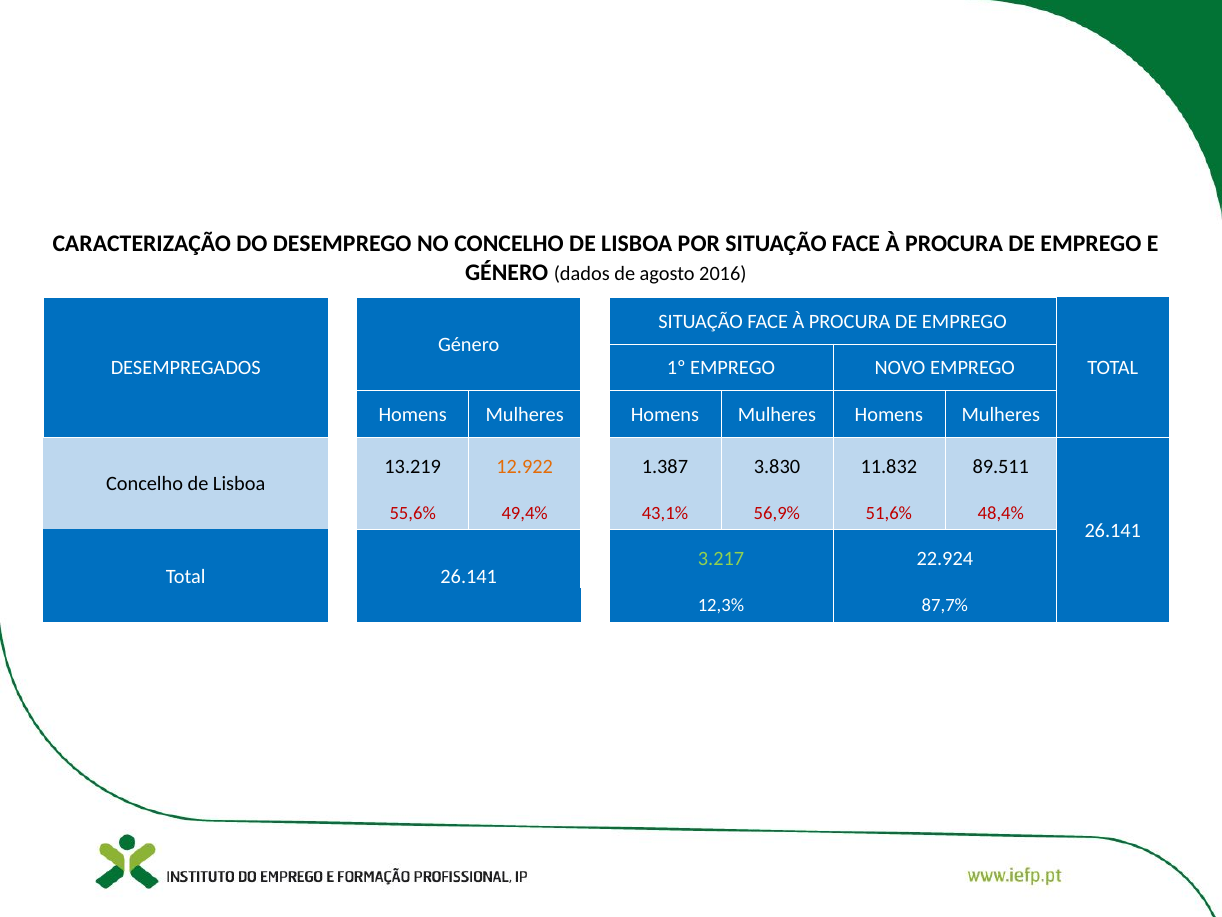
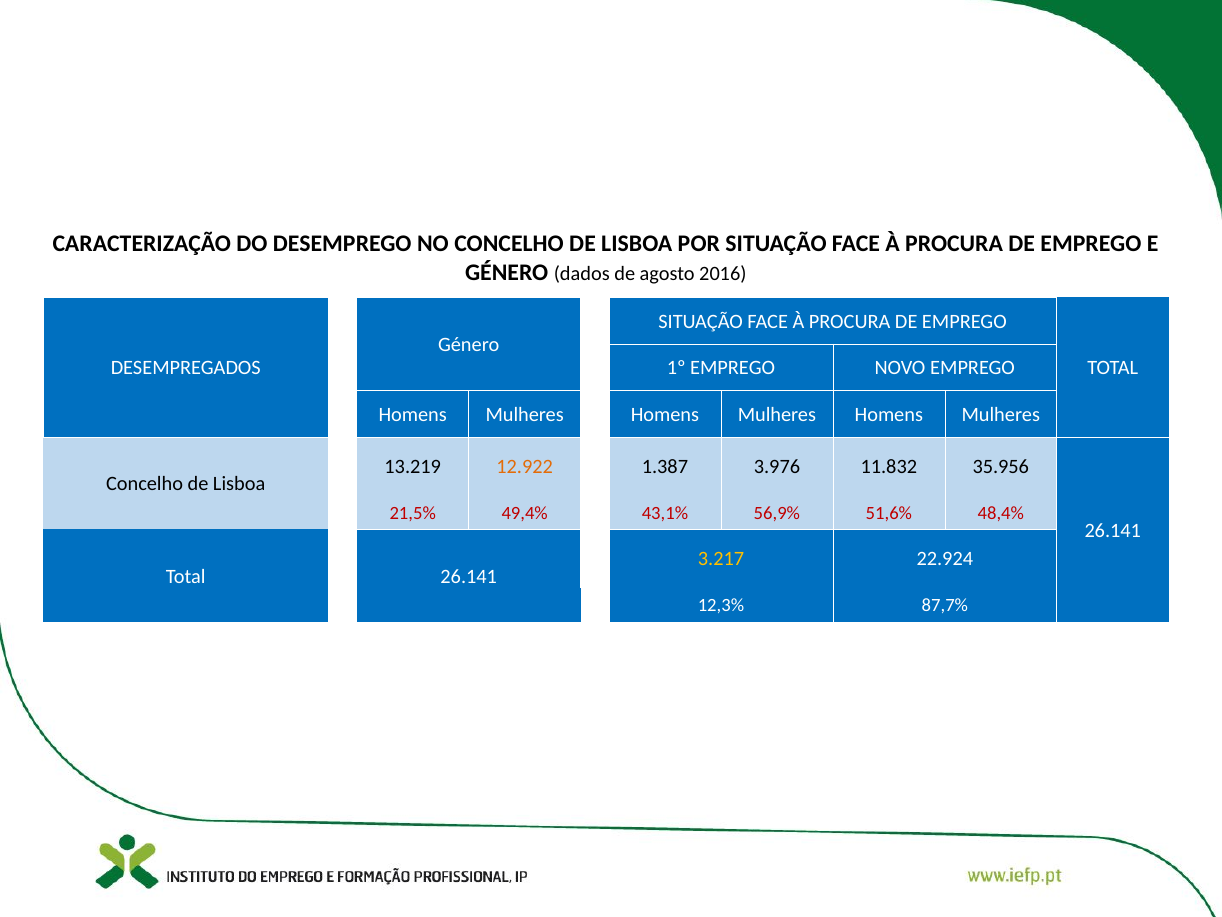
3.830: 3.830 -> 3.976 (777, 466)
89.511: 89.511 -> 35.956 (1001, 466)
55,6%: 55,6% -> 21,5% (413, 513)
3.217 colour: light green -> yellow (721, 559)
